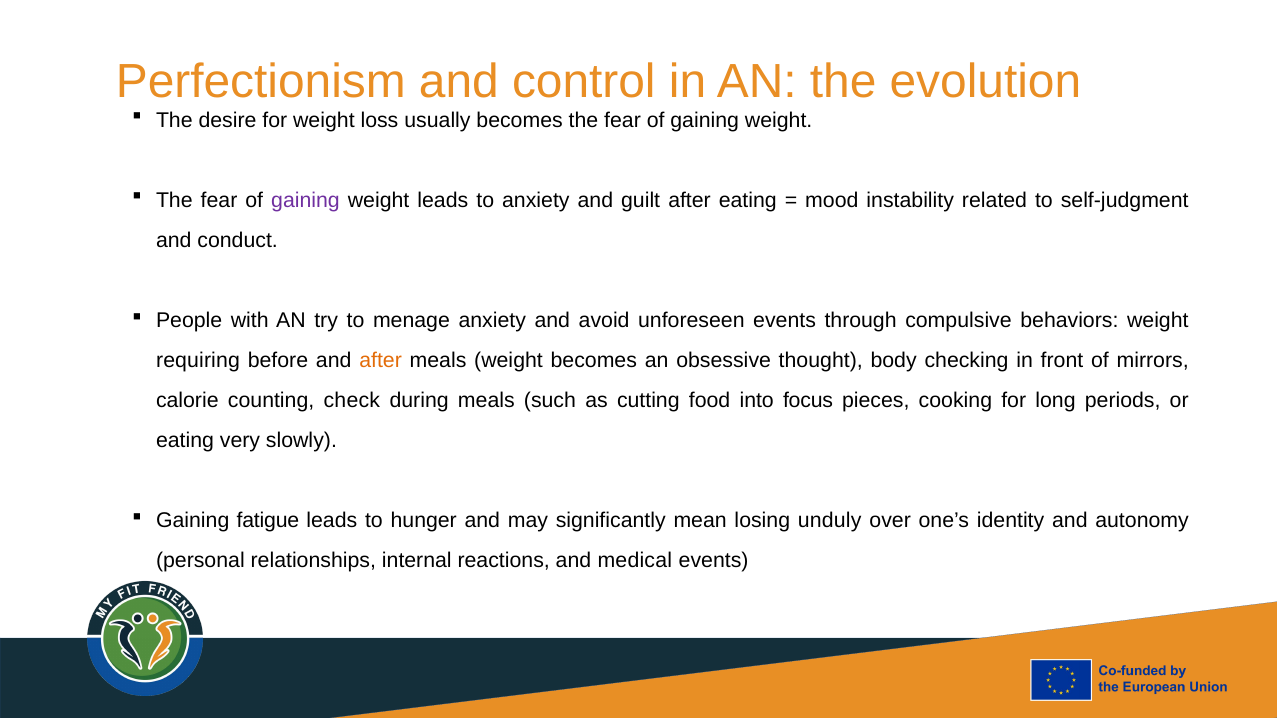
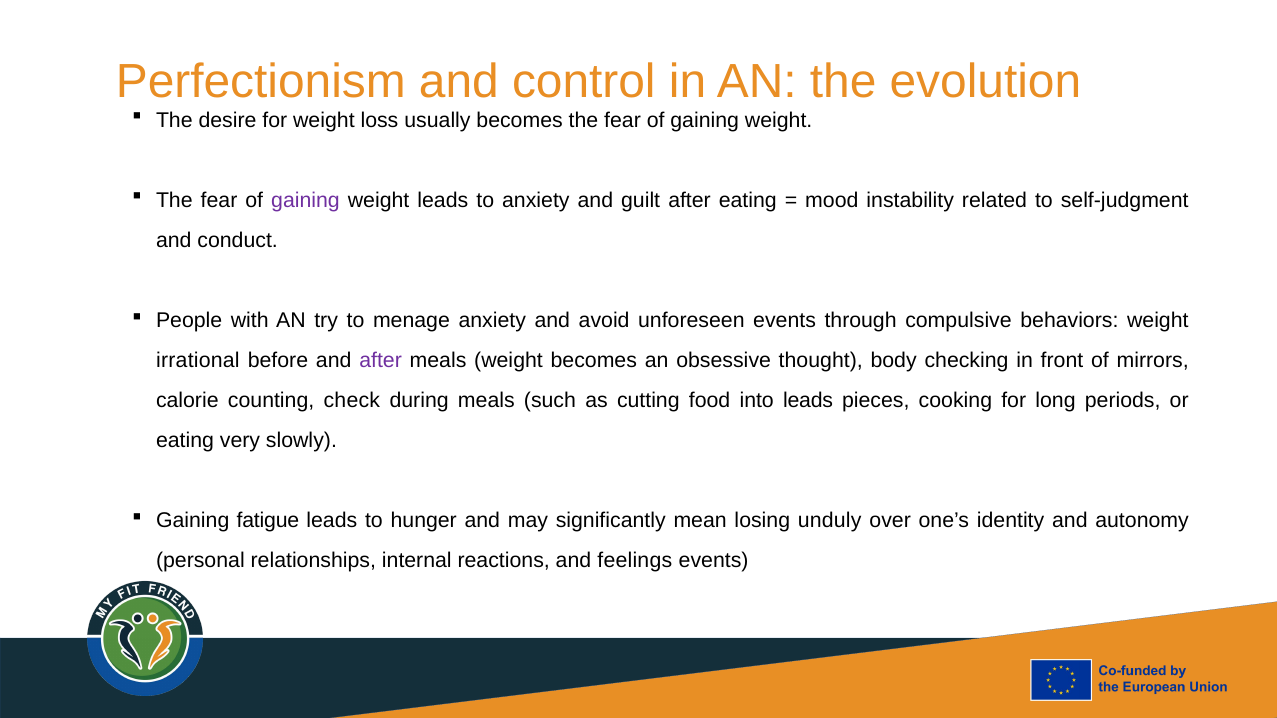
requiring: requiring -> irrational (198, 361)
after colour: orange -> purple (381, 361)
into focus: focus -> leads (808, 401)
medical: medical -> feelings (635, 561)
